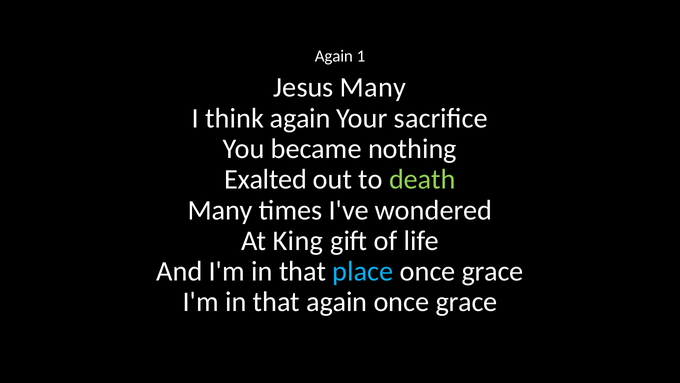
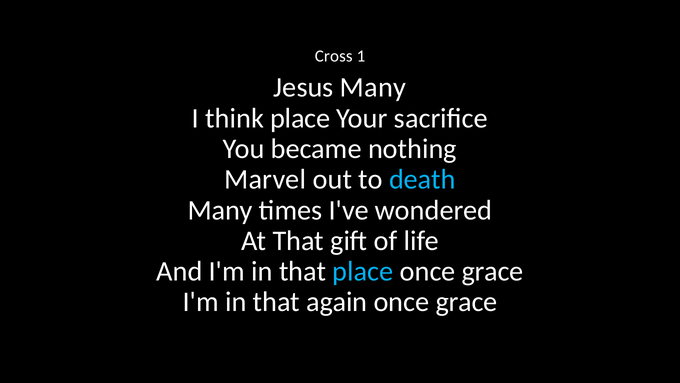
Again: Again -> Cross (334, 56)
think again: again -> place (300, 118)
Exalted: Exalted -> Marvel (265, 179)
death colour: light green -> light blue (422, 179)
At King: King -> That (298, 241)
